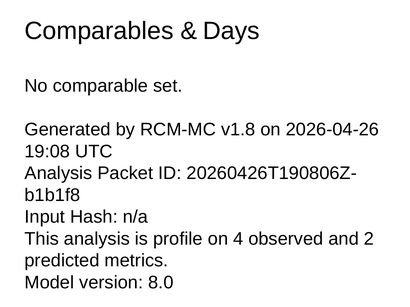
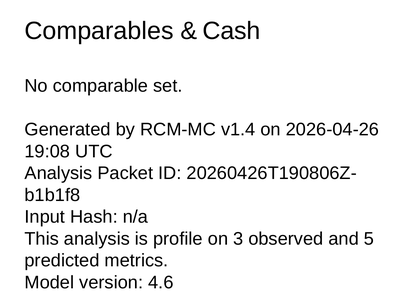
Days: Days -> Cash (231, 31)
v1.8: v1.8 -> v1.4 (238, 130)
4: 4 -> 3 (238, 239)
2: 2 -> 5 (369, 239)
8.0: 8.0 -> 4.6 (161, 283)
